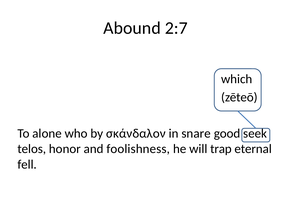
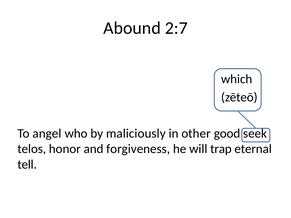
alone: alone -> angel (47, 134)
σκάνδαλον: σκάνδαλον -> maliciously (136, 134)
snare: snare -> other (196, 134)
foolishness: foolishness -> forgiveness (138, 149)
fell: fell -> tell (27, 165)
